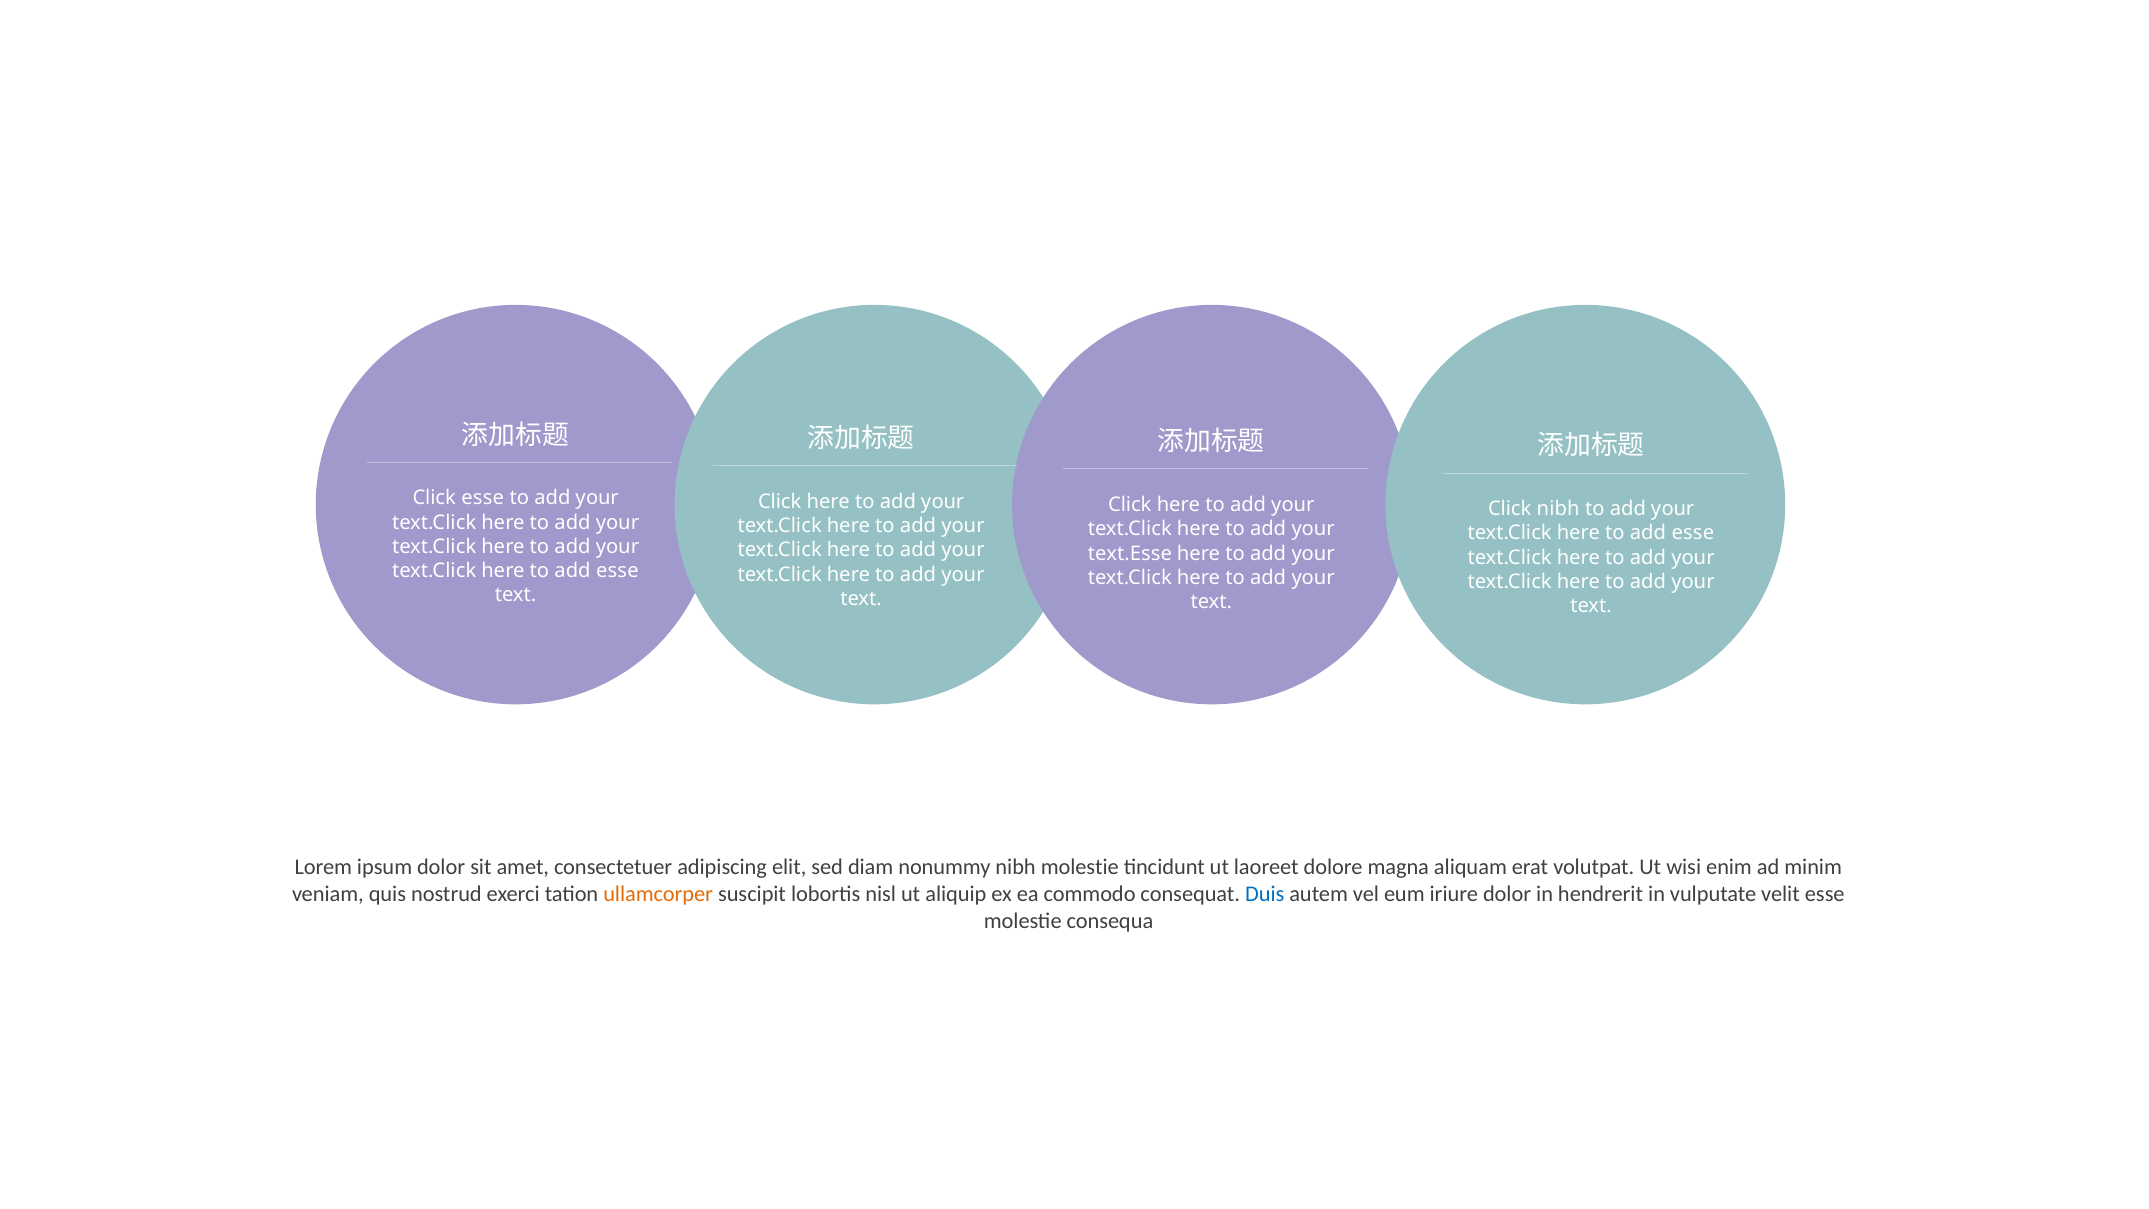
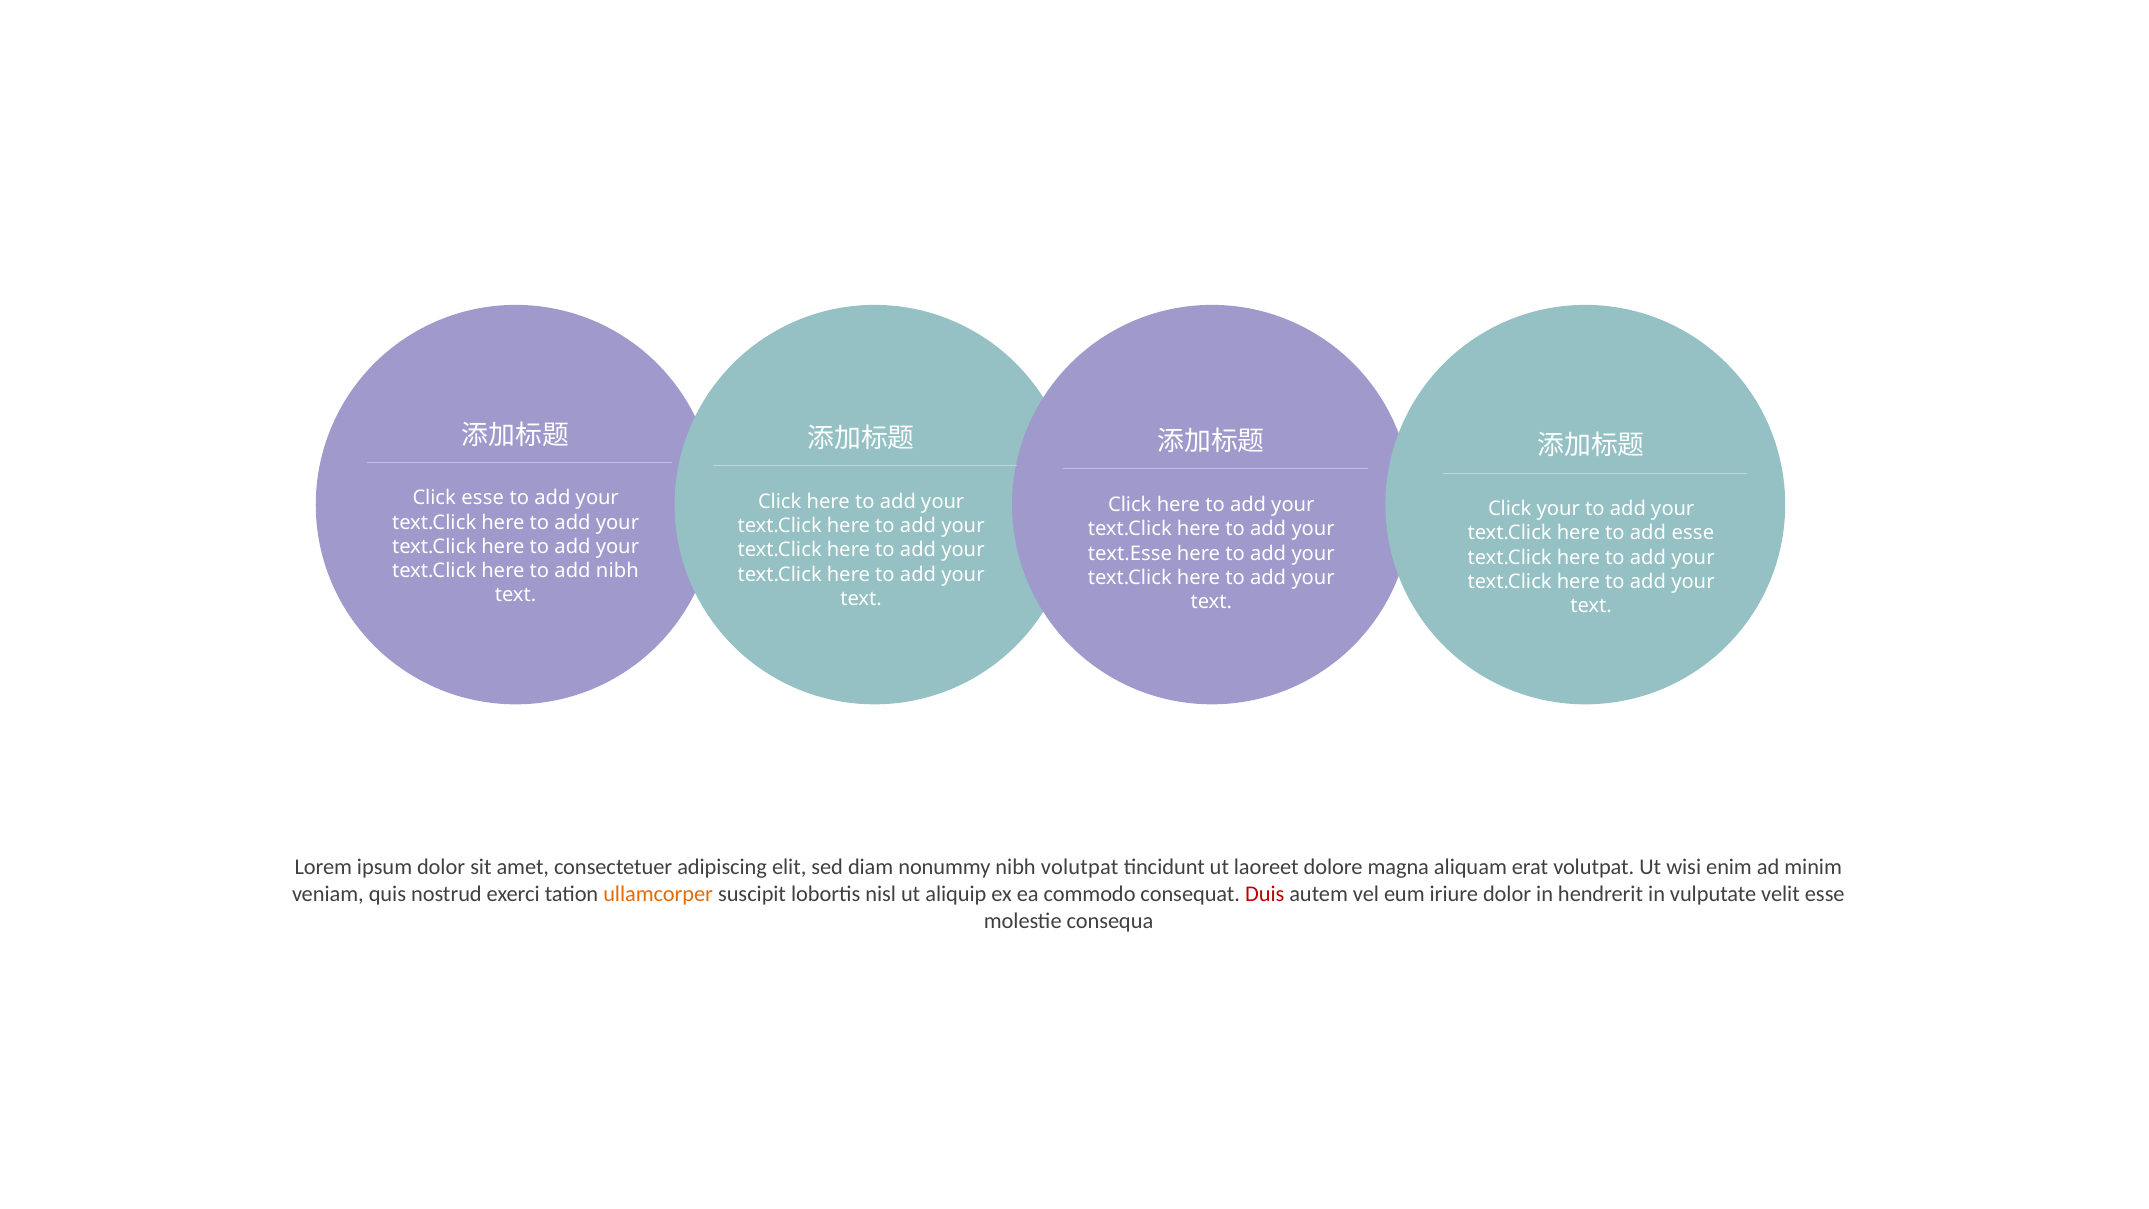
Click nibh: nibh -> your (1558, 509)
esse: esse -> nibh (617, 571)
nibh molestie: molestie -> volutpat (1080, 867)
Duis colour: blue -> red (1265, 894)
